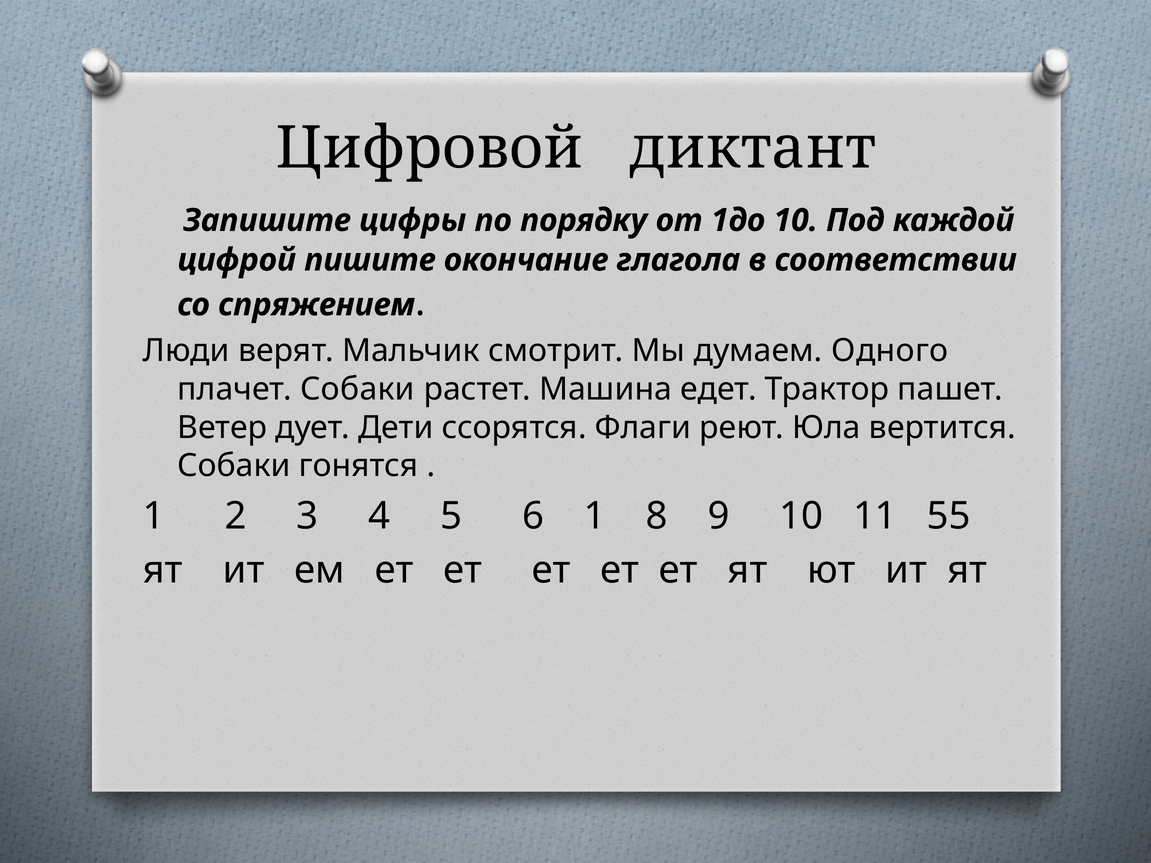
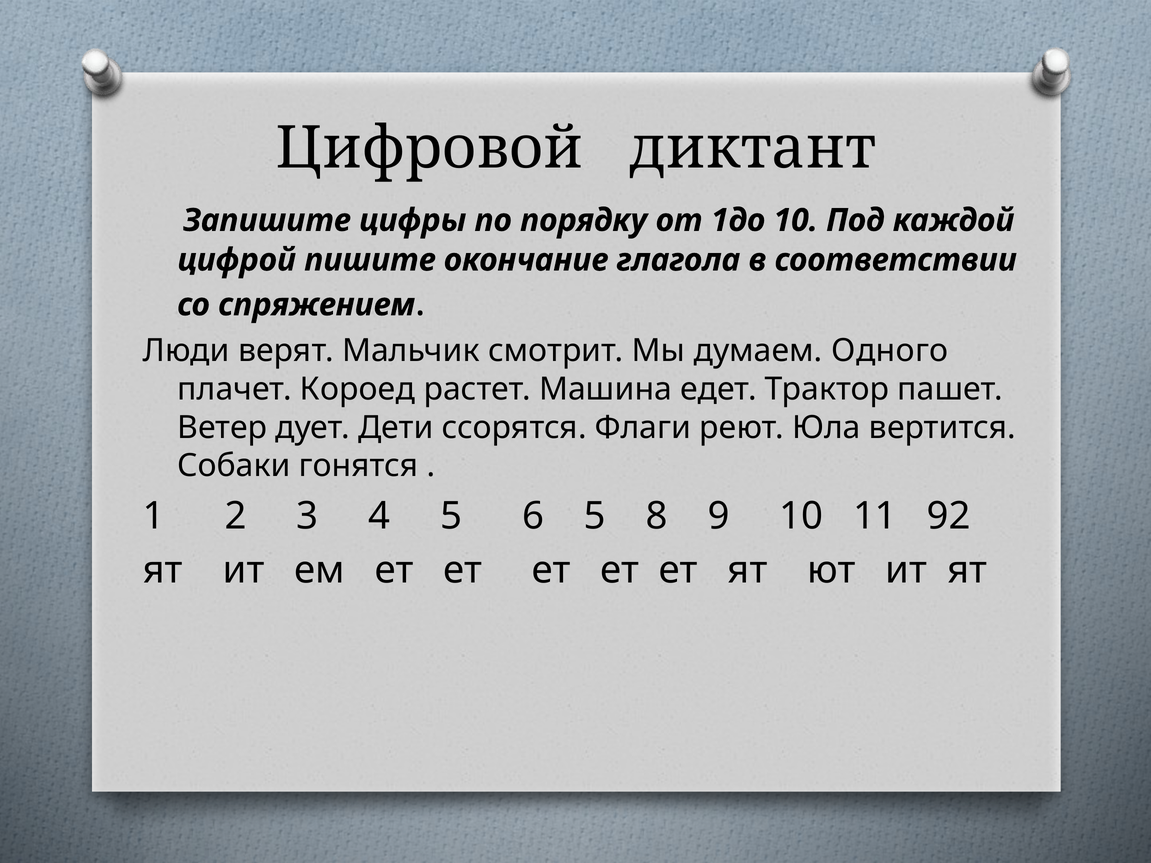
плачет Собаки: Собаки -> Короед (358, 389)
6 1: 1 -> 5 (595, 516)
55: 55 -> 92 (949, 516)
